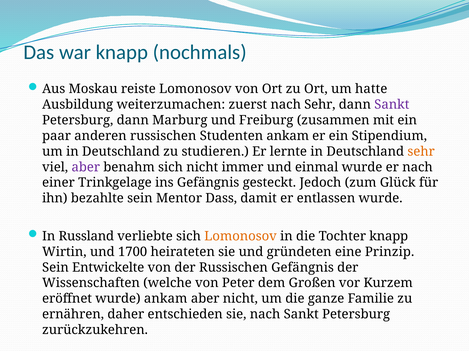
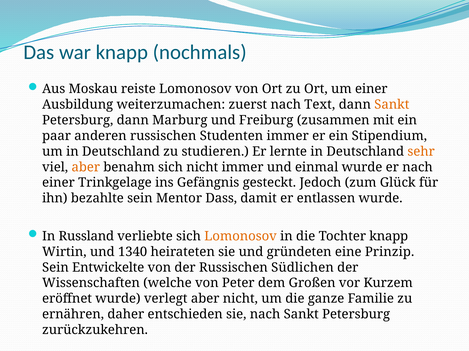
um hatte: hatte -> einer (371, 89)
nach Sehr: Sehr -> Text (320, 105)
Sankt colour: purple -> orange (392, 105)
Studenten ankam: ankam -> immer (288, 136)
aber colour: purple -> orange (86, 167)
1700: 1700 -> 1340 (133, 252)
Russischen Gefängnis: Gefängnis -> Südlichen (302, 268)
wurde ankam: ankam -> verlegt (166, 299)
